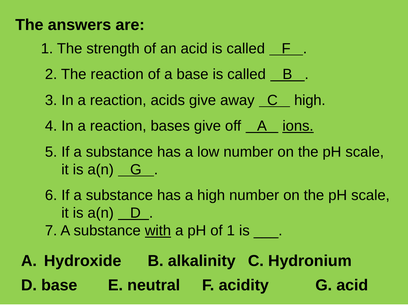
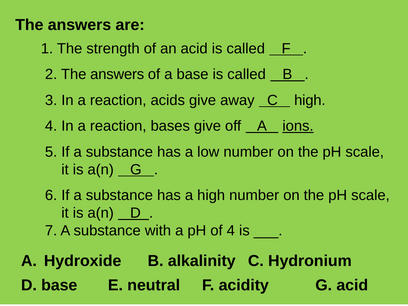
2 The reaction: reaction -> answers (117, 74)
with underline: present -> none (158, 231)
of 1: 1 -> 4 (231, 231)
